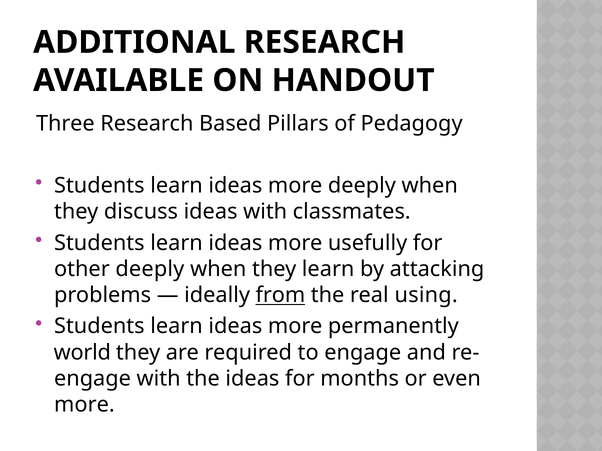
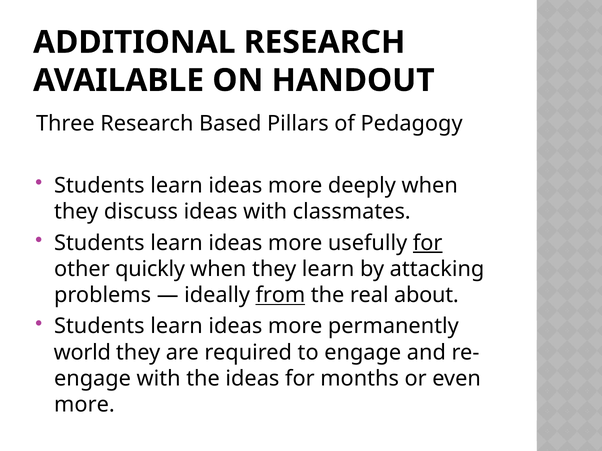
for underline: none -> present (428, 243)
other deeply: deeply -> quickly (150, 269)
using: using -> about (426, 295)
